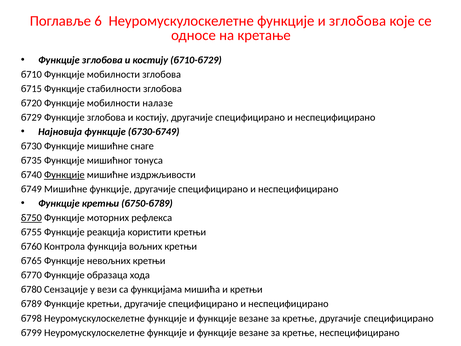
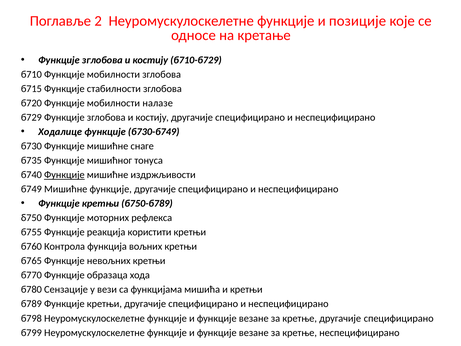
6: 6 -> 2 (98, 21)
и зглобова: зглобова -> позиције (358, 21)
Најновија: Најновија -> Ходалице (60, 132)
б750 underline: present -> none (31, 218)
